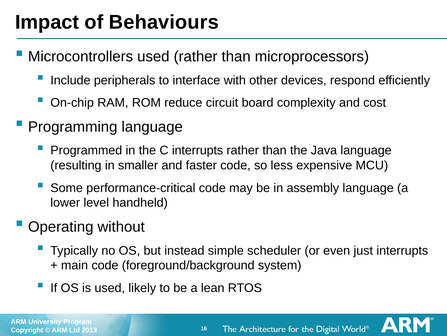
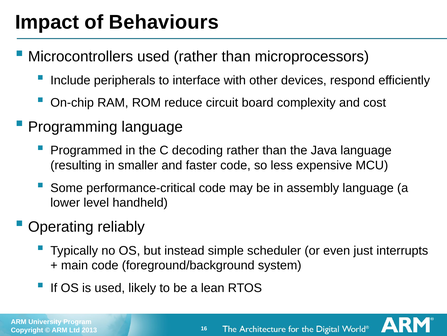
C interrupts: interrupts -> decoding (197, 150)
without: without -> reliably (121, 226)
